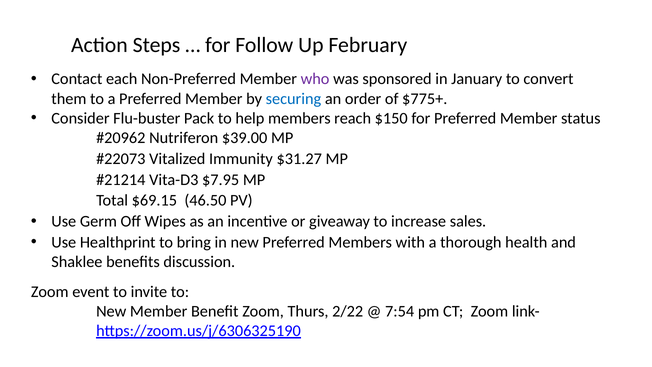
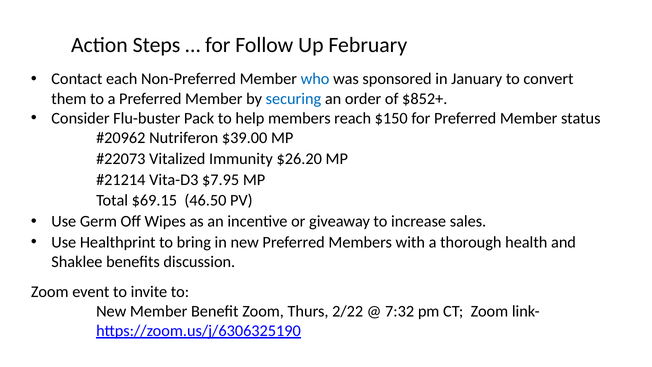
who colour: purple -> blue (315, 79)
$775+: $775+ -> $852+ (425, 99)
$31.27: $31.27 -> $26.20 (299, 159)
7:54: 7:54 -> 7:32 (400, 311)
